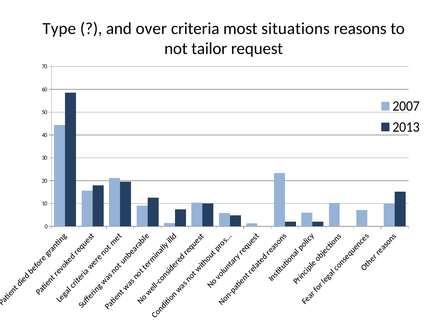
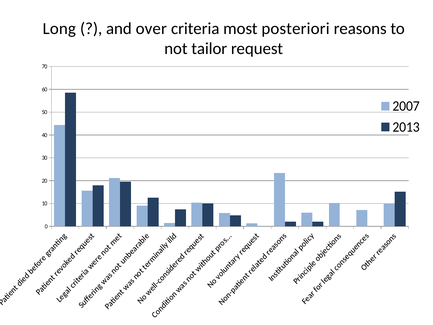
Type: Type -> Long (59, 28)
situations: situations -> posteriori (296, 28)
